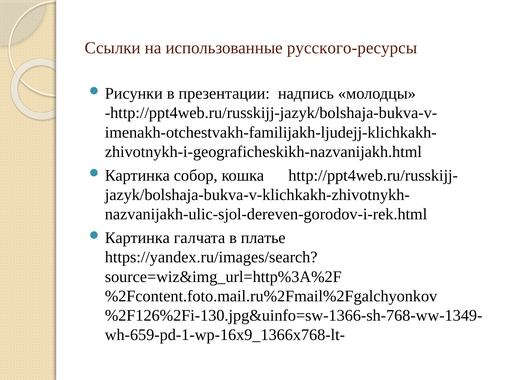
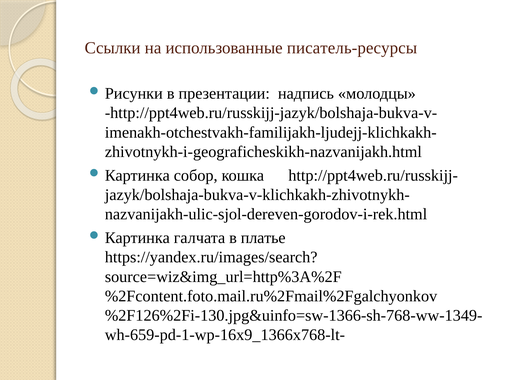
русского-ресурсы: русского-ресурсы -> писатель-ресурсы (352, 48)
